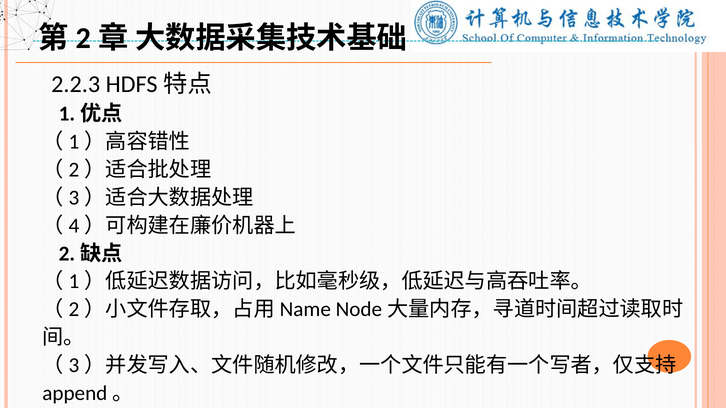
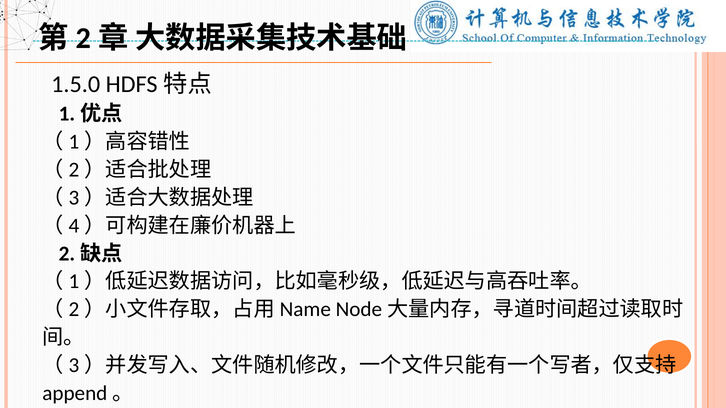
2.2.3: 2.2.3 -> 1.5.0 (76, 84)
